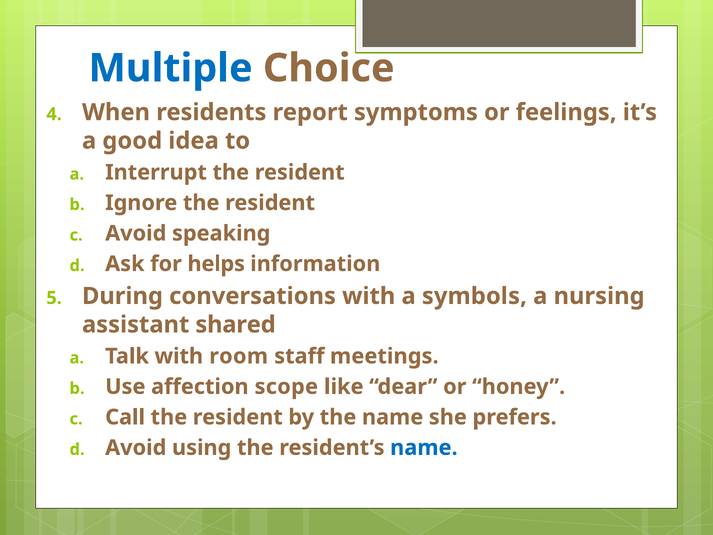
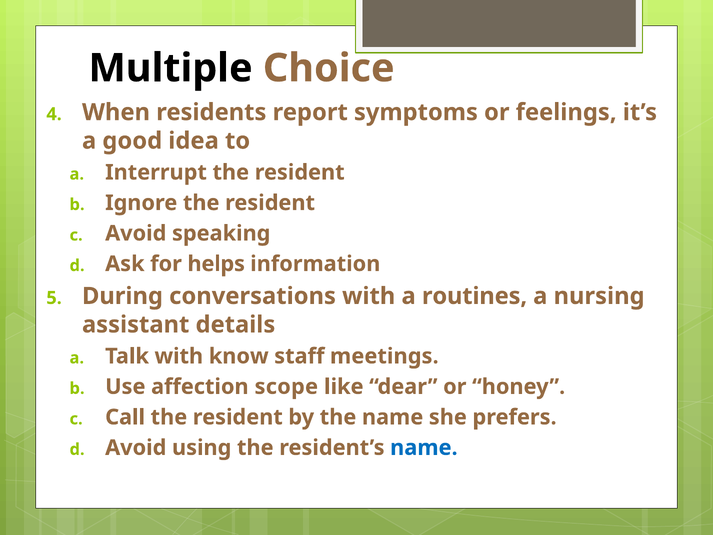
Multiple colour: blue -> black (171, 68)
symbols: symbols -> routines (475, 296)
shared: shared -> details (235, 324)
room: room -> know (239, 356)
